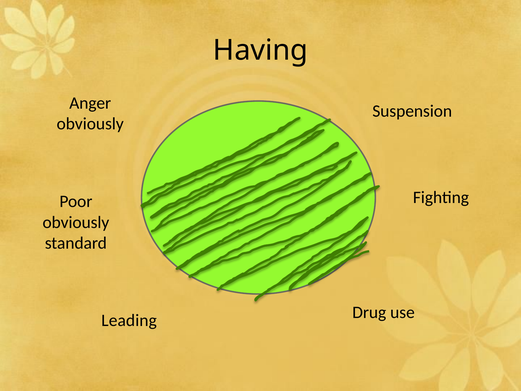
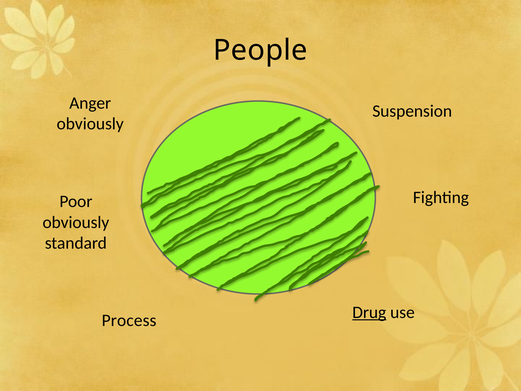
Having: Having -> People (260, 50)
Drug underline: none -> present (369, 312)
Leading: Leading -> Process (129, 320)
